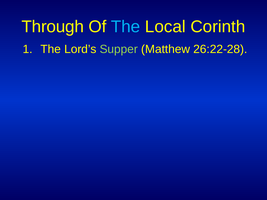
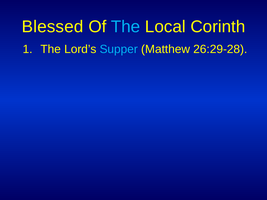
Through: Through -> Blessed (53, 27)
Supper colour: light green -> light blue (119, 49)
26:22-28: 26:22-28 -> 26:29-28 (220, 49)
